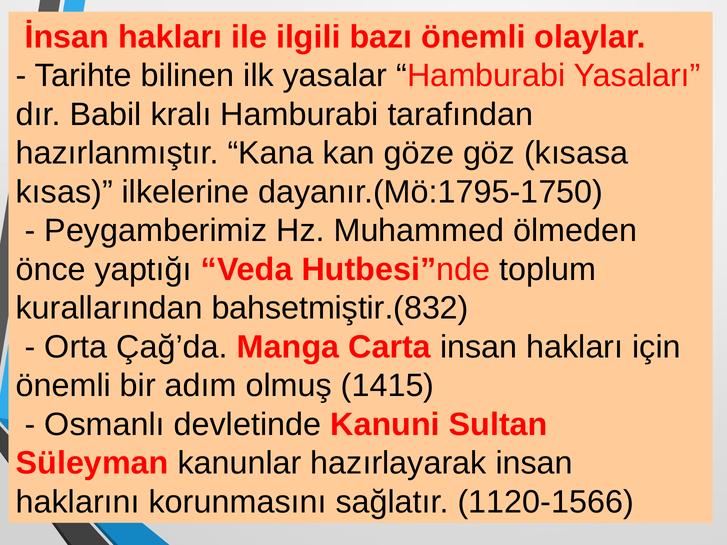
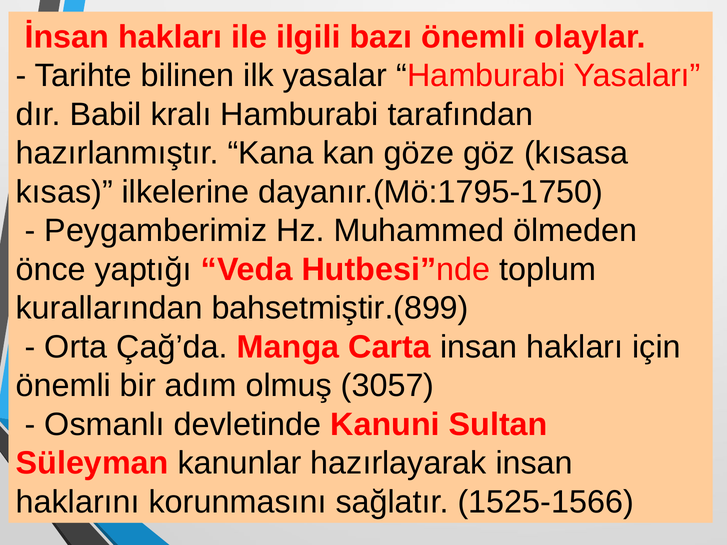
bahsetmiştir.(832: bahsetmiştir.(832 -> bahsetmiştir.(899 (340, 308)
1415: 1415 -> 3057 (388, 386)
1120-1566: 1120-1566 -> 1525-1566 (546, 502)
